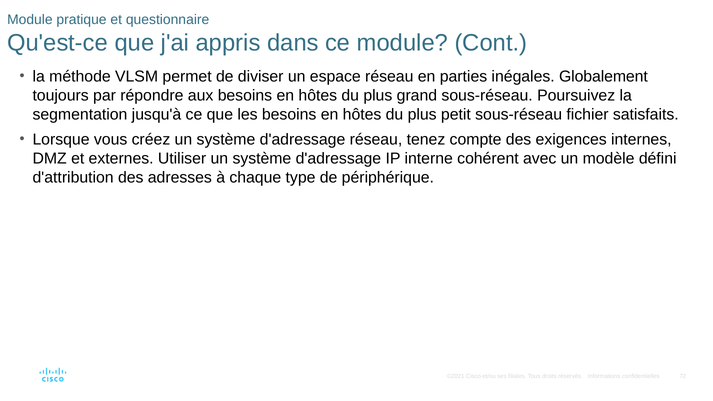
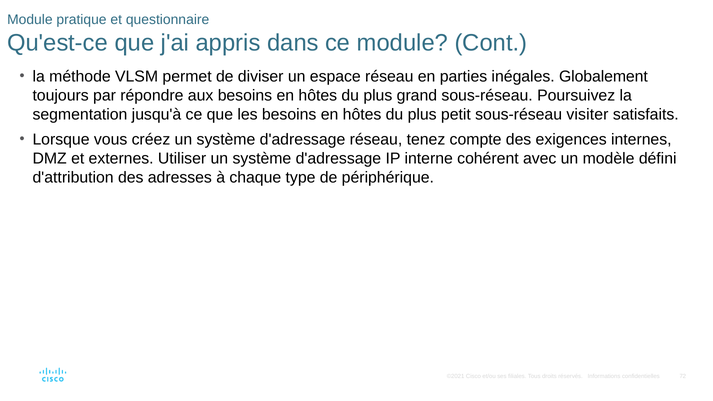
fichier: fichier -> visiter (587, 114)
